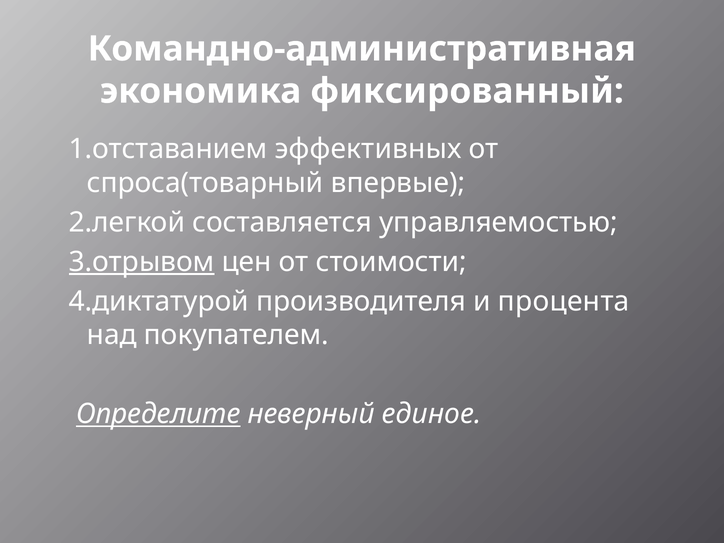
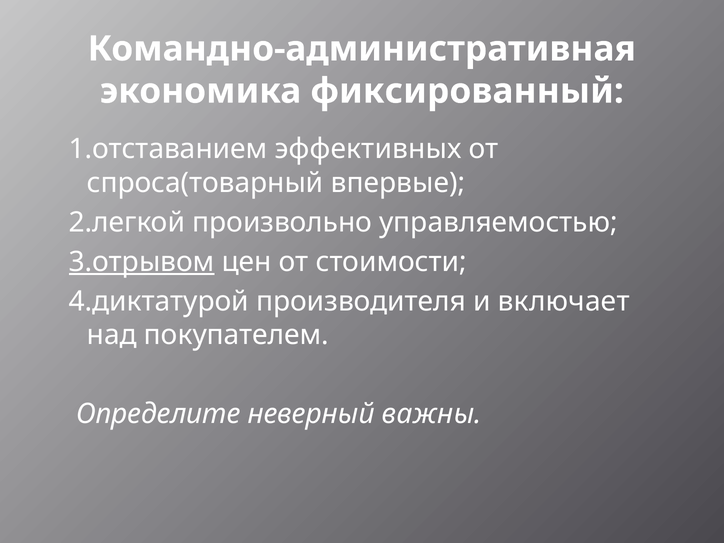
составляется: составляется -> произвольно (282, 222)
процента: процента -> включает (564, 301)
Определите underline: present -> none (158, 414)
единое: единое -> важны (432, 414)
